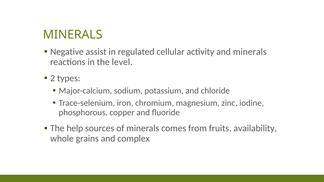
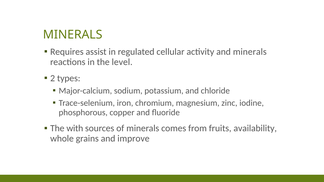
Negative: Negative -> Requires (67, 52)
help: help -> with (75, 128)
complex: complex -> improve (133, 139)
